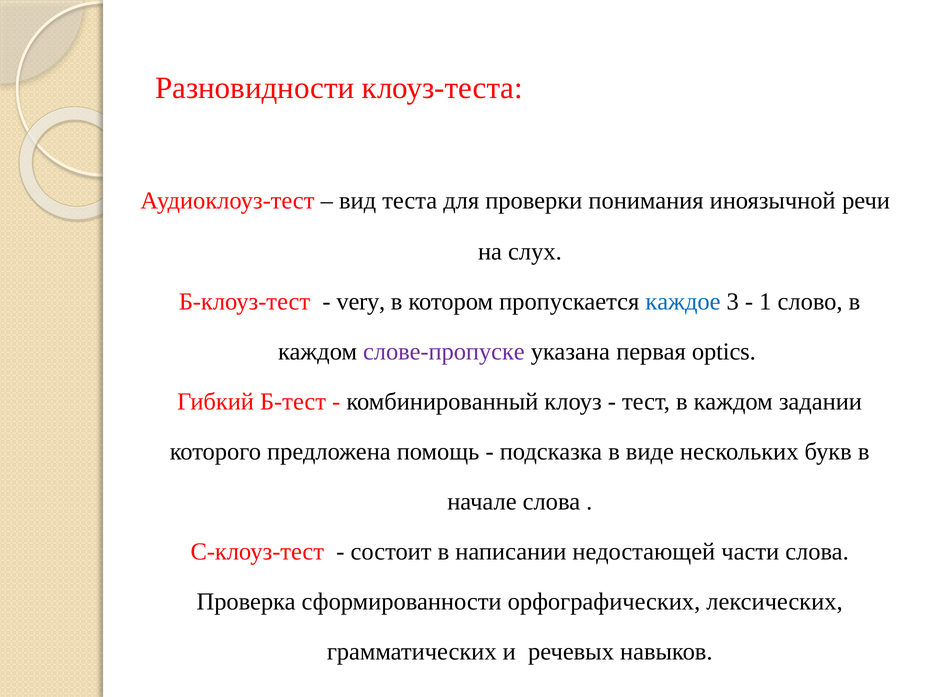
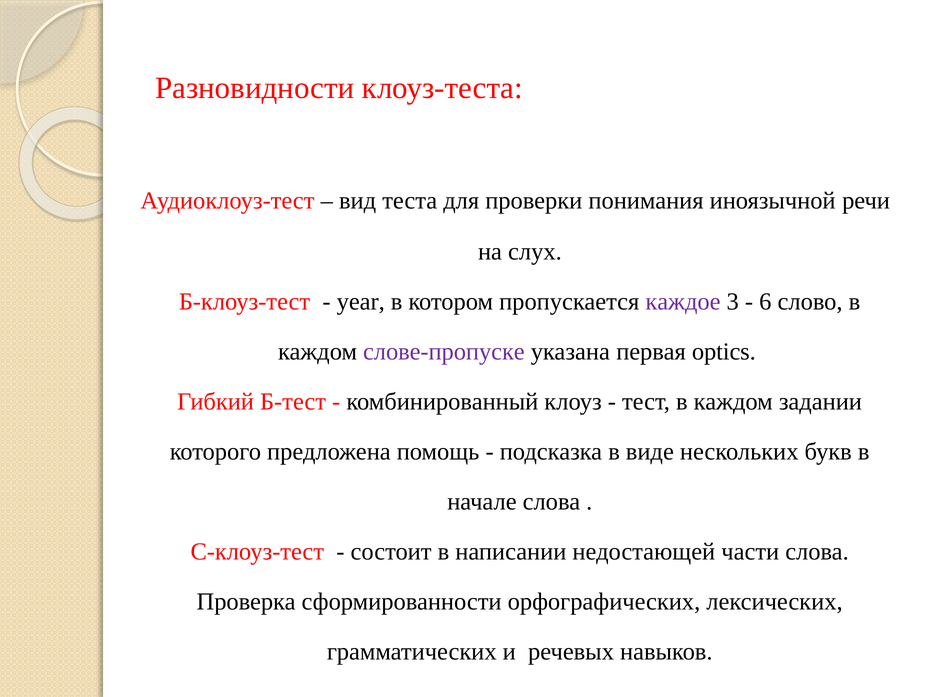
very: very -> year (361, 302)
каждое colour: blue -> purple (683, 302)
1: 1 -> 6 (765, 302)
